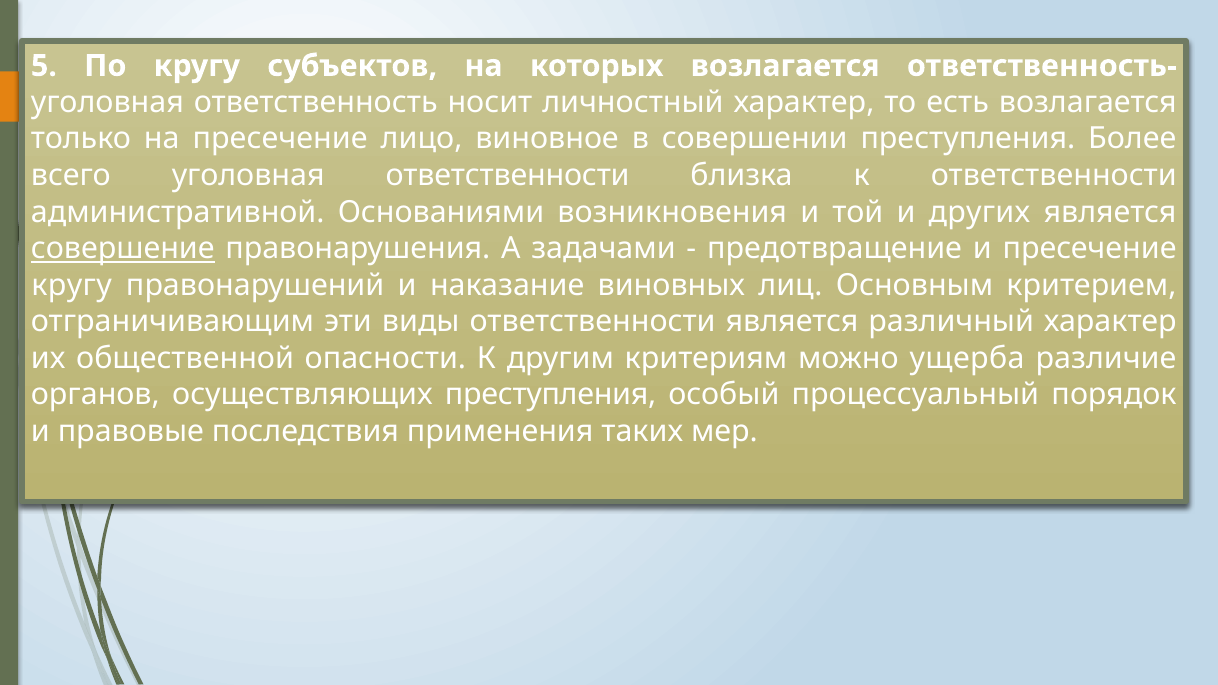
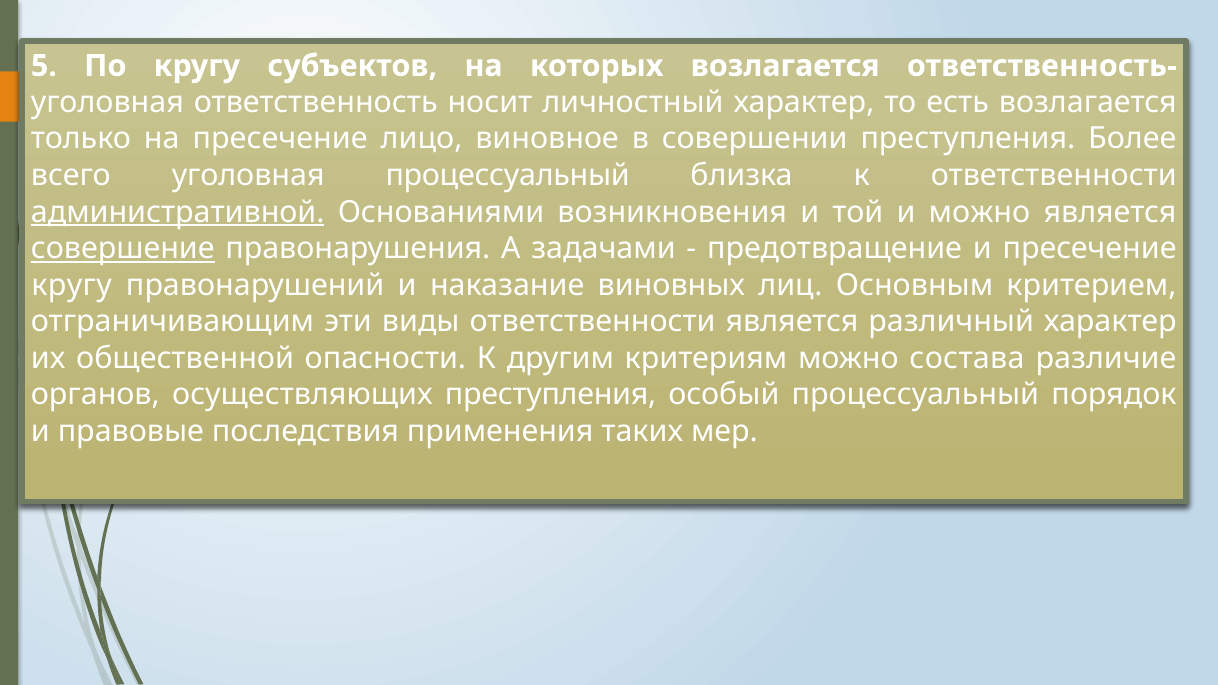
уголовная ответственности: ответственности -> процессуальный (508, 175)
административной underline: none -> present (178, 212)
и других: других -> можно (980, 212)
ущерба: ущерба -> состава (967, 358)
